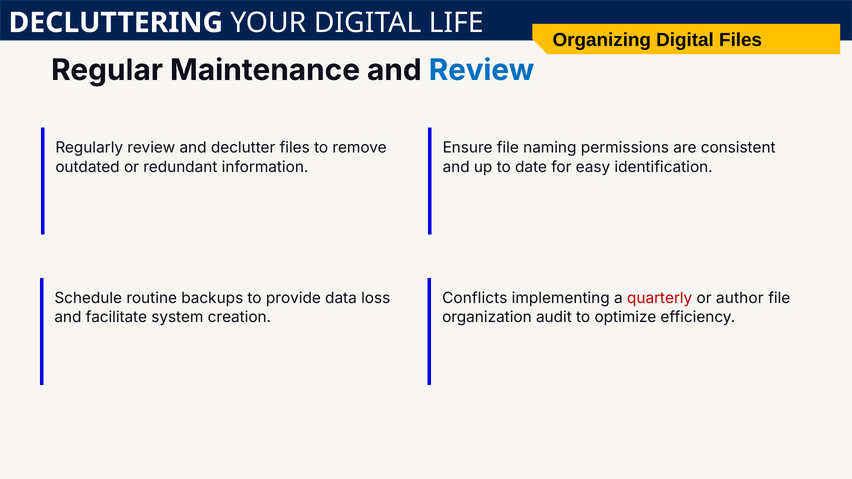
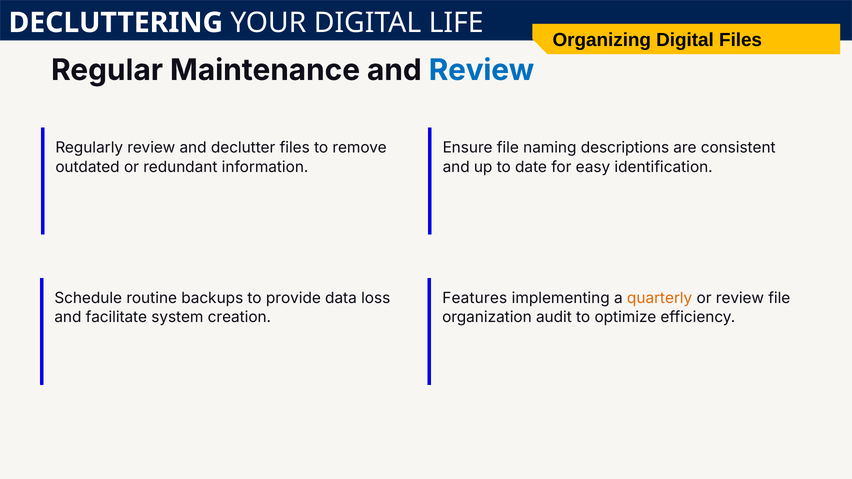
permissions: permissions -> descriptions (625, 148)
Conflicts: Conflicts -> Features (475, 298)
quarterly colour: red -> orange (660, 298)
or author: author -> review (740, 298)
